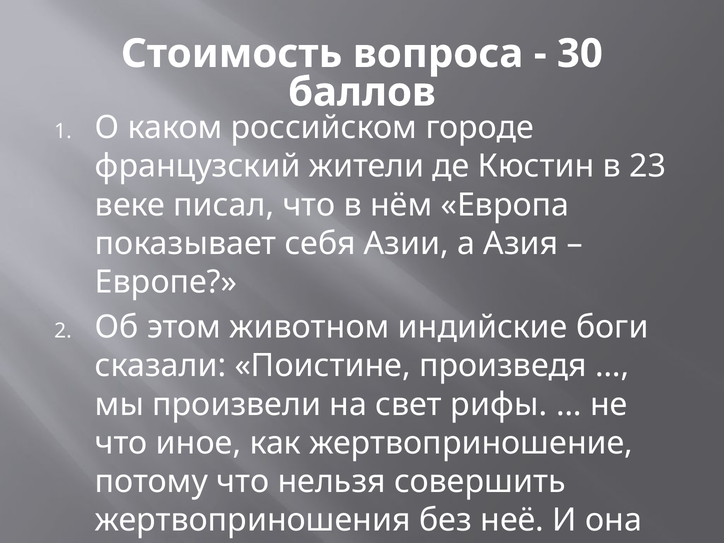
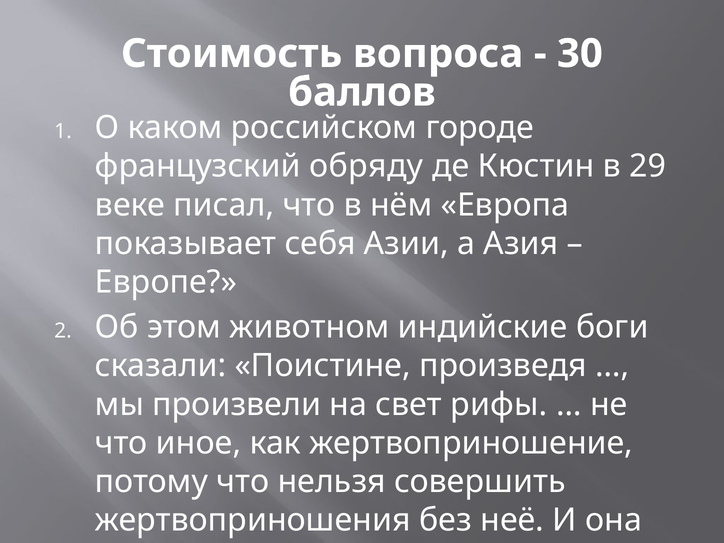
жители: жители -> обряду (366, 166)
23: 23 -> 29 (648, 166)
